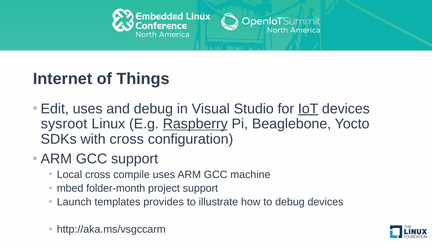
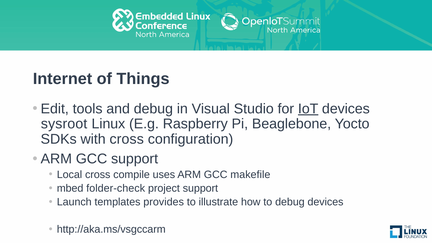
Edit uses: uses -> tools (88, 109)
Raspberry underline: present -> none (195, 124)
machine: machine -> makefile (250, 175)
folder-month: folder-month -> folder-check (116, 188)
